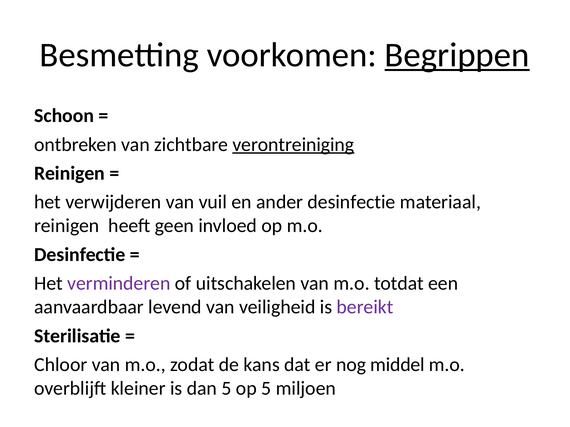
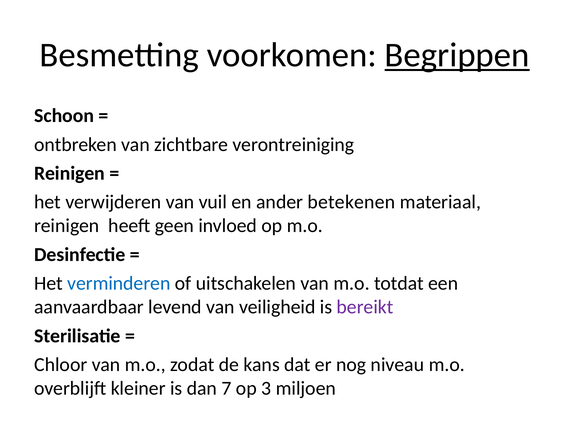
verontreiniging underline: present -> none (293, 145)
ander desinfectie: desinfectie -> betekenen (351, 202)
verminderen colour: purple -> blue (119, 284)
middel: middel -> niveau (397, 365)
dan 5: 5 -> 7 (226, 389)
op 5: 5 -> 3 (266, 389)
